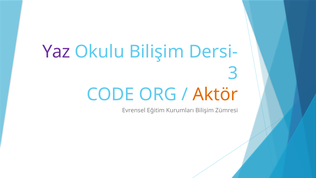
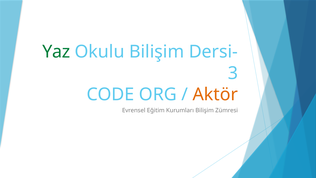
Yaz colour: purple -> green (56, 52)
